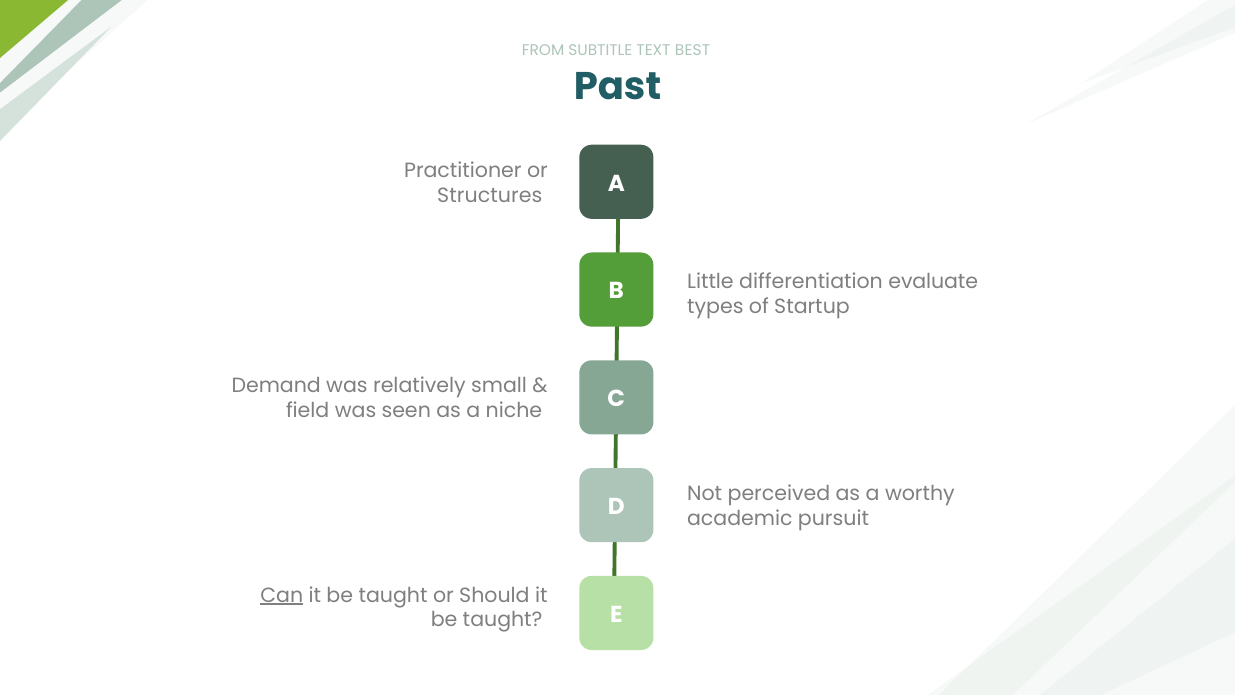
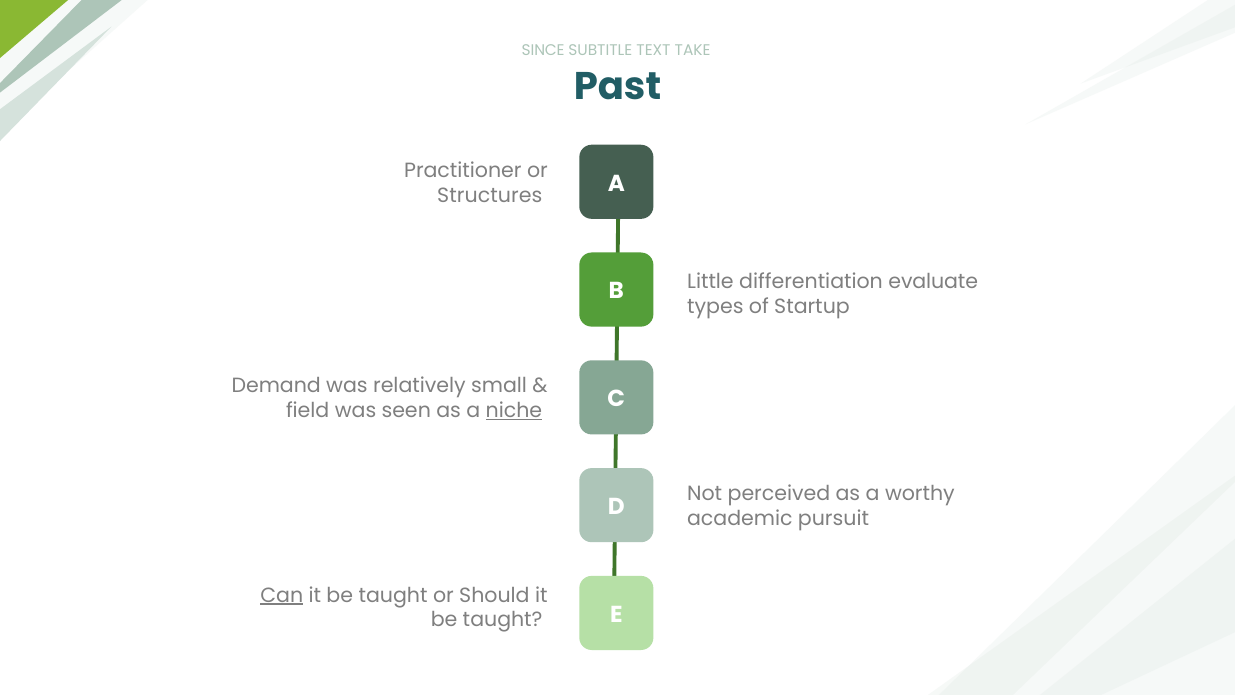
FROM: FROM -> SINCE (543, 51)
BEST: BEST -> TAKE (693, 51)
niche underline: none -> present (514, 411)
